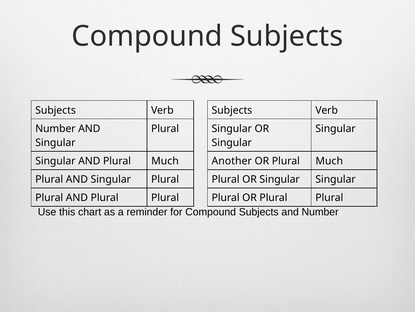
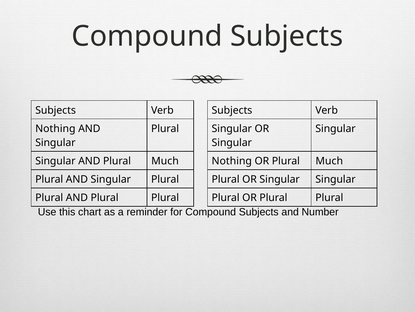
Number: Number -> Nothing (55, 128)
Another: Another -> Nothing (232, 161)
